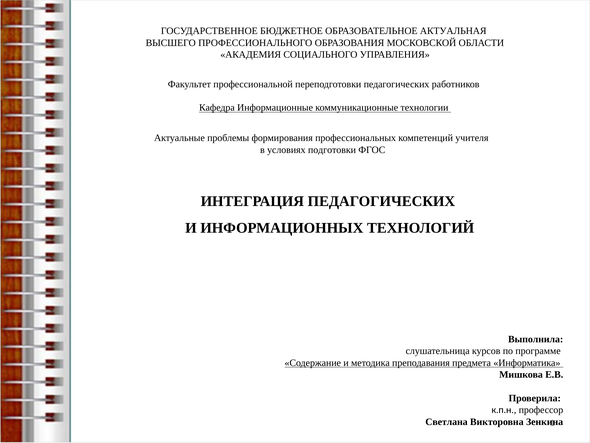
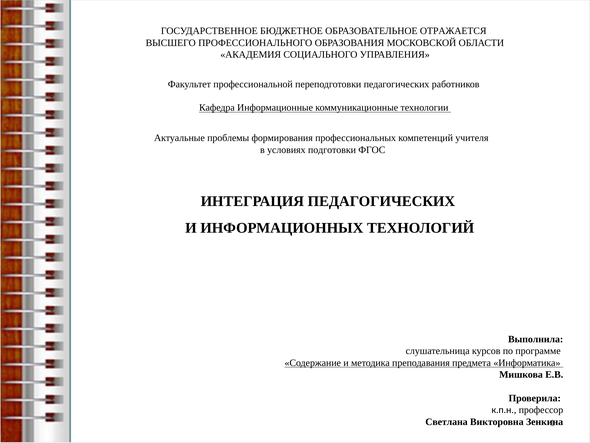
АКТУАЛЬНАЯ: АКТУАЛЬНАЯ -> ОТРАЖАЕТСЯ (453, 31)
